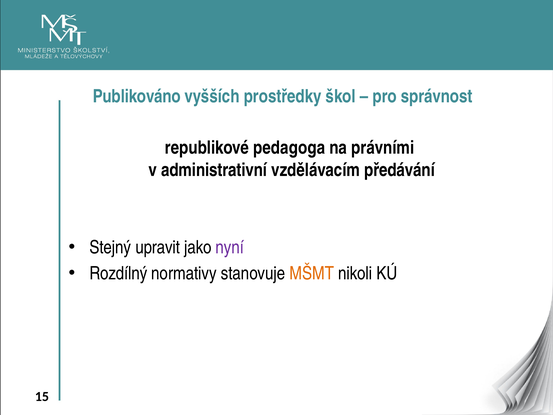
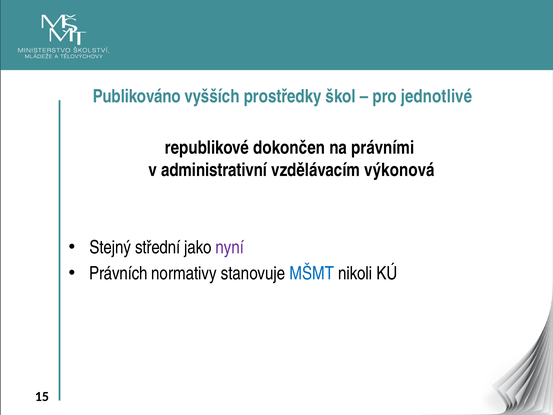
správnost: správnost -> jednotlivé (437, 96)
pedagoga: pedagoga -> dokončen (289, 148)
předávání: předávání -> výkonová (399, 170)
upravit: upravit -> střední (158, 247)
Rozdílný: Rozdílný -> Právních (118, 273)
MŠMT colour: orange -> blue (312, 273)
